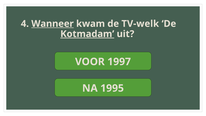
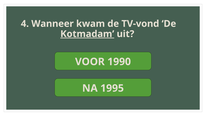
Wanneer underline: present -> none (53, 24)
TV-welk: TV-welk -> TV-vond (140, 24)
1997: 1997 -> 1990 (119, 62)
